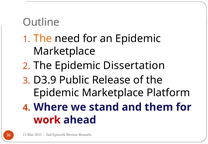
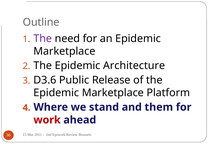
The colour: orange -> purple (43, 38)
Dissertation: Dissertation -> Architecture (134, 66)
D3.9: D3.9 -> D3.6 (45, 80)
